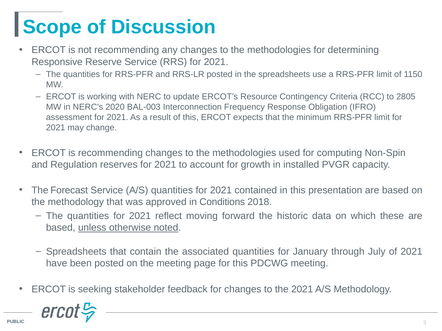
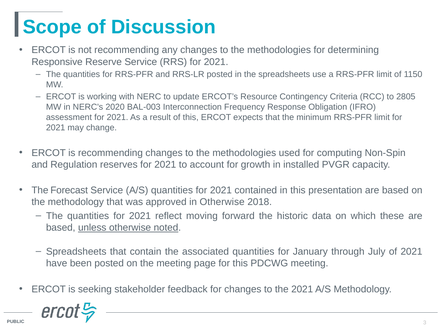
in Conditions: Conditions -> Otherwise (222, 202)
